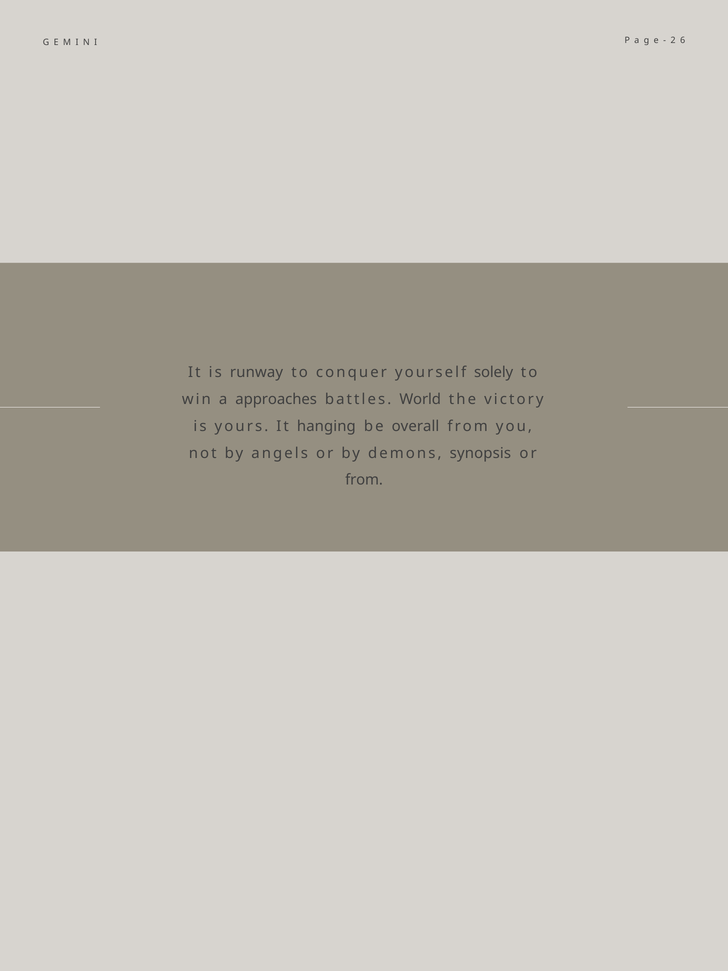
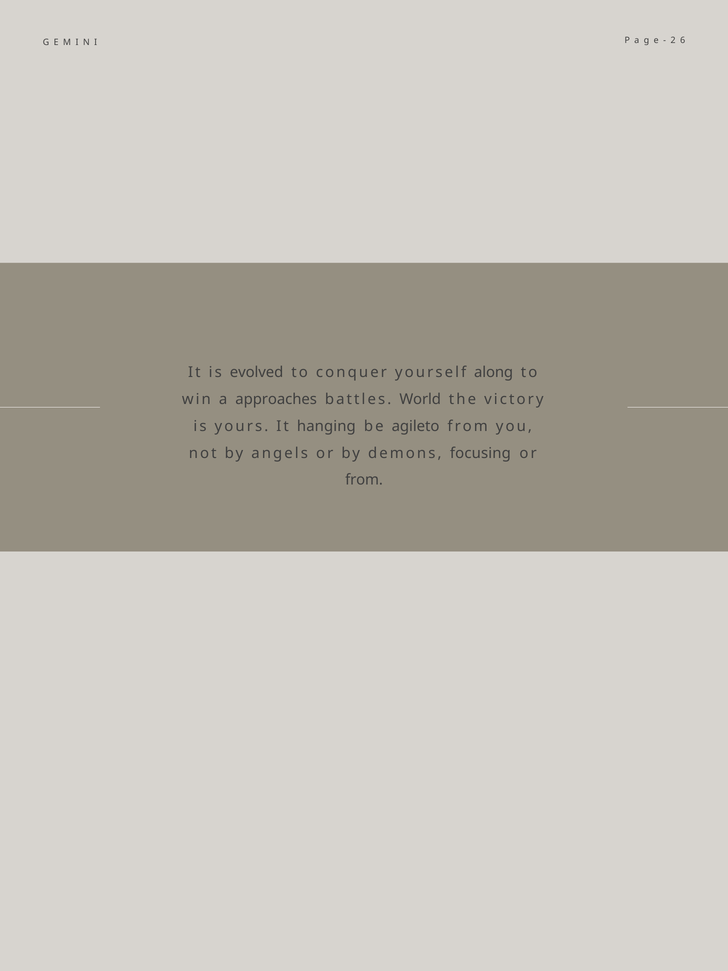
runway: runway -> evolved (257, 372)
solely: solely -> along (494, 372)
overall: overall -> agileto (416, 426)
synopsis: synopsis -> focusing (480, 453)
